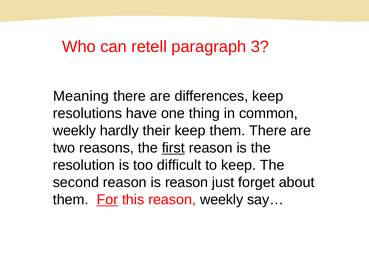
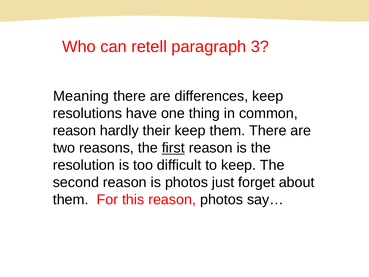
weekly: weekly -> reason (74, 131)
is reason: reason -> photos (187, 182)
For underline: present -> none (107, 200)
reason weekly: weekly -> photos (222, 200)
